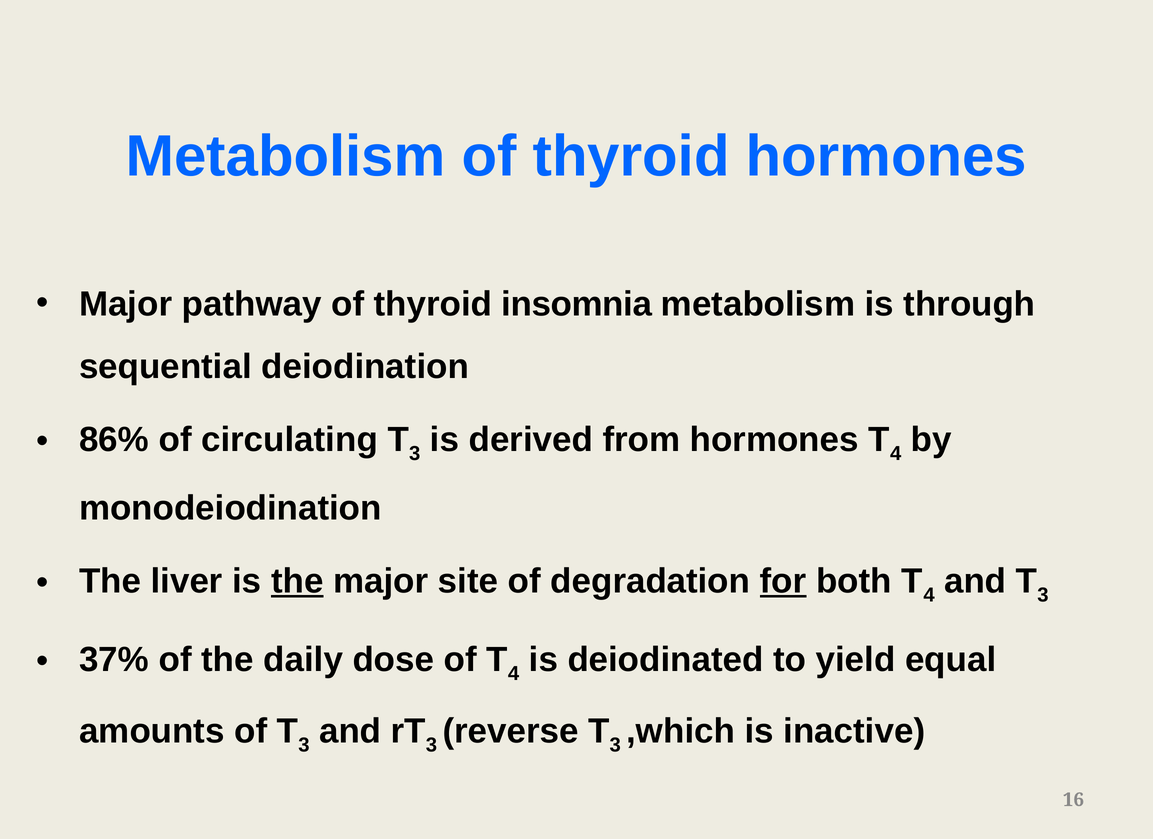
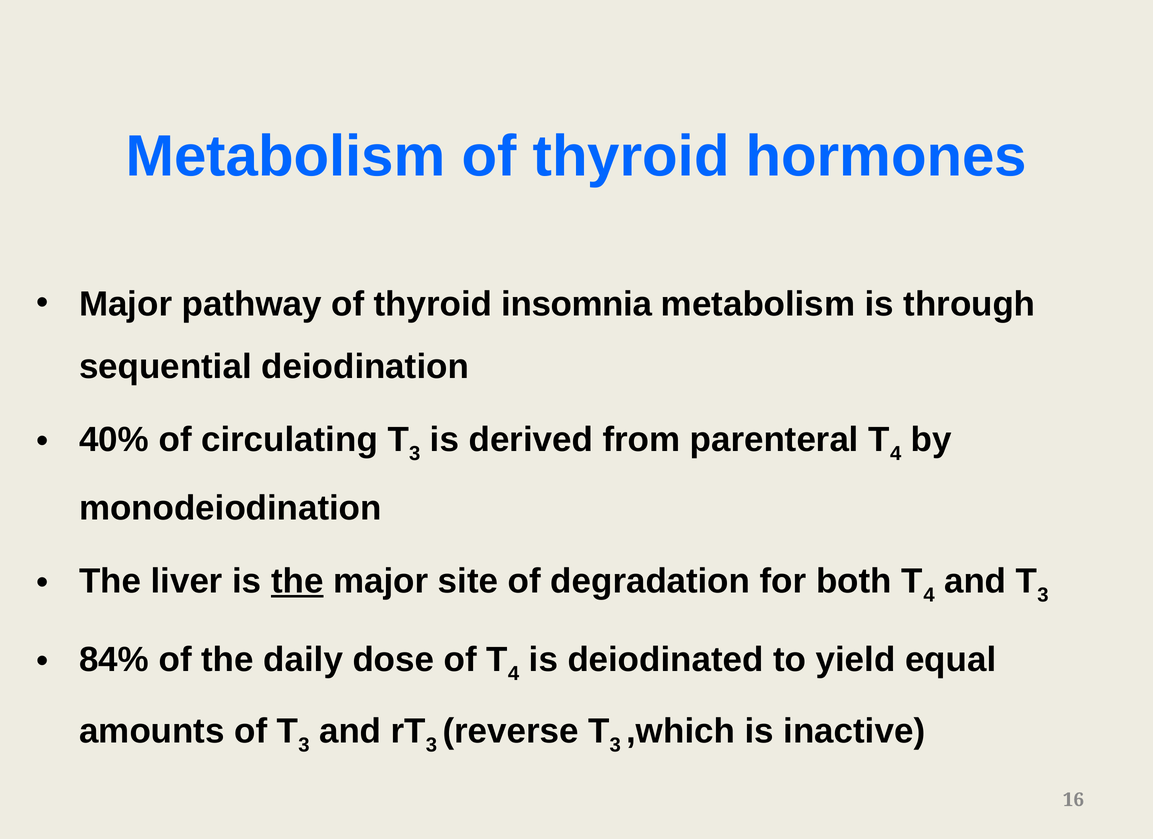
86%: 86% -> 40% (114, 440)
from hormones: hormones -> parenteral (774, 440)
for underline: present -> none (783, 581)
37%: 37% -> 84% (114, 659)
